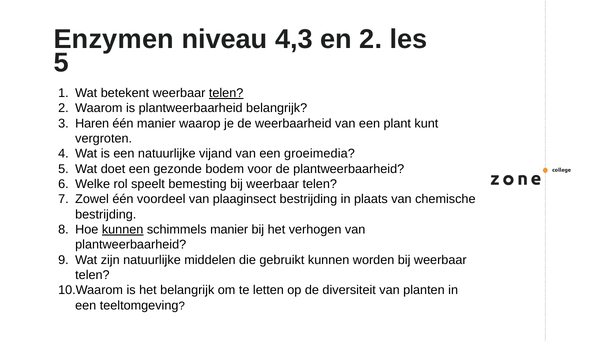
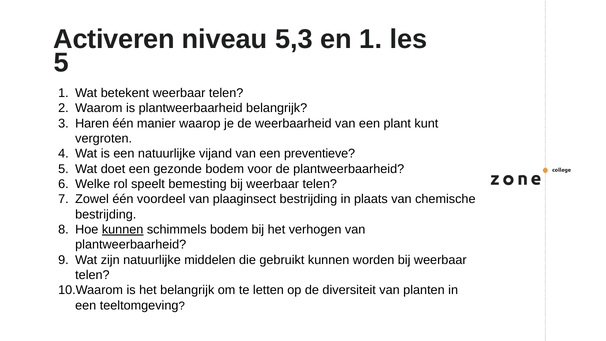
Enzymen: Enzymen -> Activeren (114, 39)
4,3: 4,3 -> 5,3 (294, 39)
en 2: 2 -> 1 (371, 39)
telen underline: present -> none (226, 93)
groeimedia: groeimedia -> preventieve (320, 154)
schimmels manier: manier -> bodem (229, 230)
